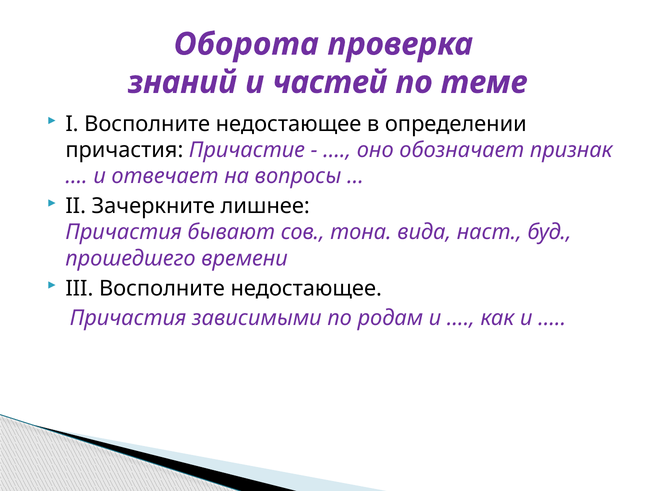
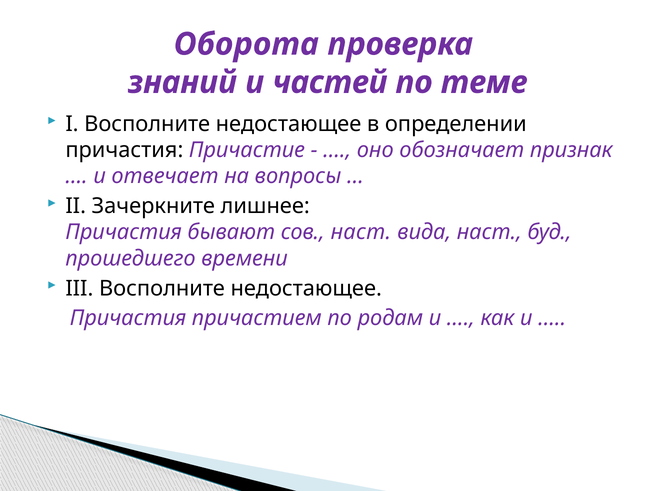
сов тона: тона -> наст (361, 232)
зависимыми: зависимыми -> причастием (257, 318)
